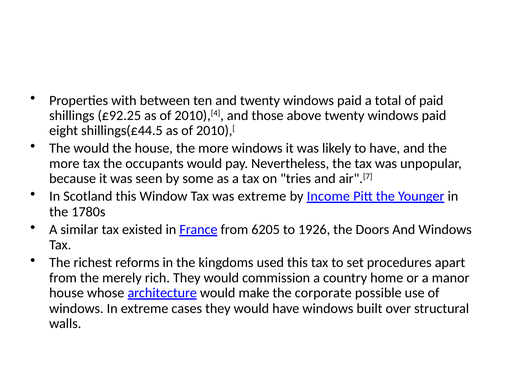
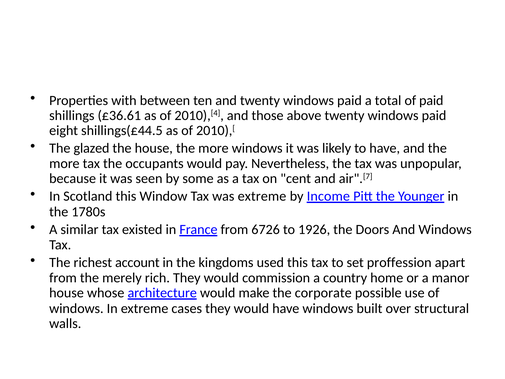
£92.25: £92.25 -> £36.61 (119, 115)
The would: would -> glazed (91, 148)
tries: tries -> cent (296, 179)
6205: 6205 -> 6726 (266, 229)
reforms: reforms -> account (137, 262)
procedures: procedures -> proffession (399, 262)
